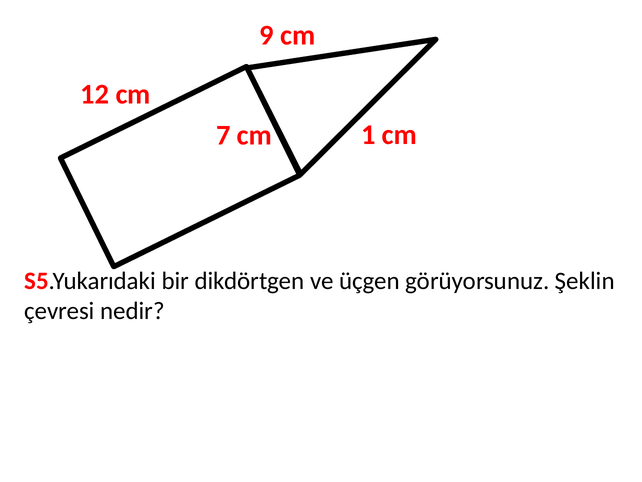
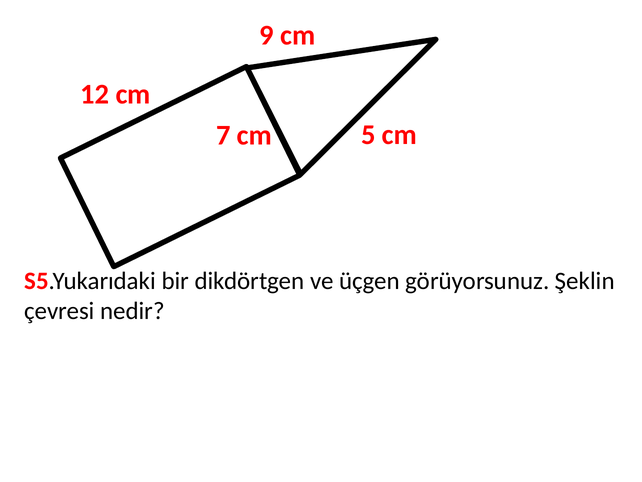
1: 1 -> 5 (368, 135)
